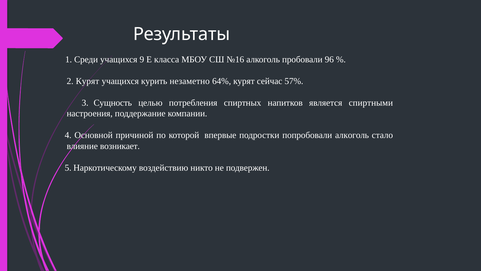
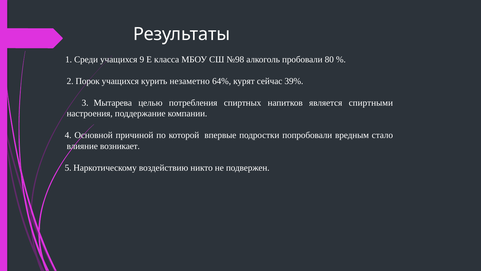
№16: №16 -> №98 (235, 59)
96: 96 -> 80 (329, 59)
2 Курят: Курят -> Порок (88, 81)
57%: 57% -> 39% (294, 81)
Сущность: Сущность -> Мытарева (113, 103)
попробовали алкоголь: алкоголь -> вредным (352, 135)
